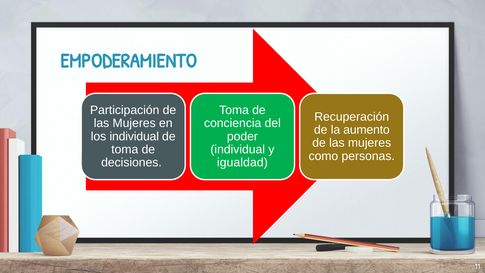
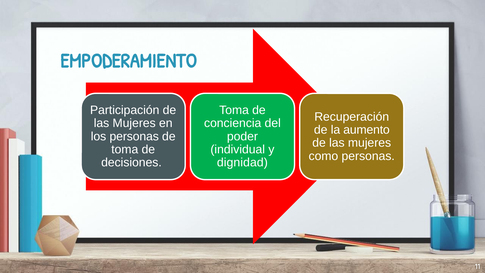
los individual: individual -> personas (134, 136)
igualdad: igualdad -> dignidad (242, 163)
